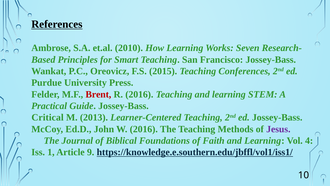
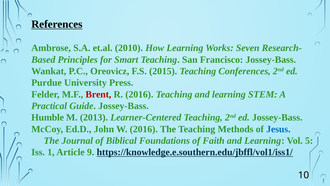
Critical: Critical -> Humble (48, 117)
Jesus colour: purple -> blue (278, 129)
4: 4 -> 5 (309, 140)
